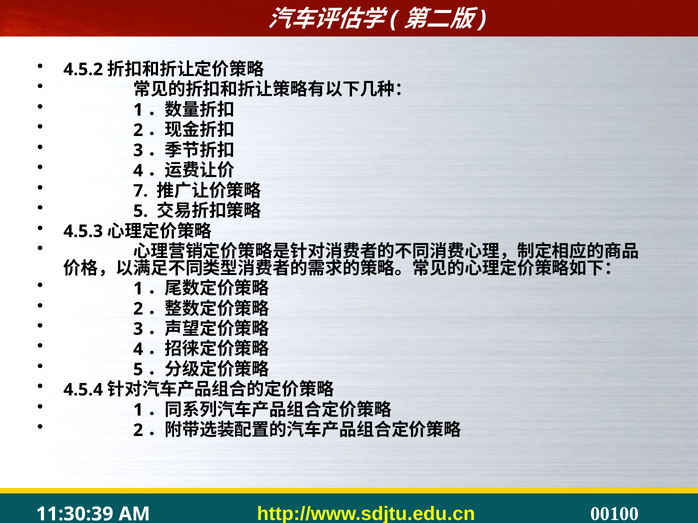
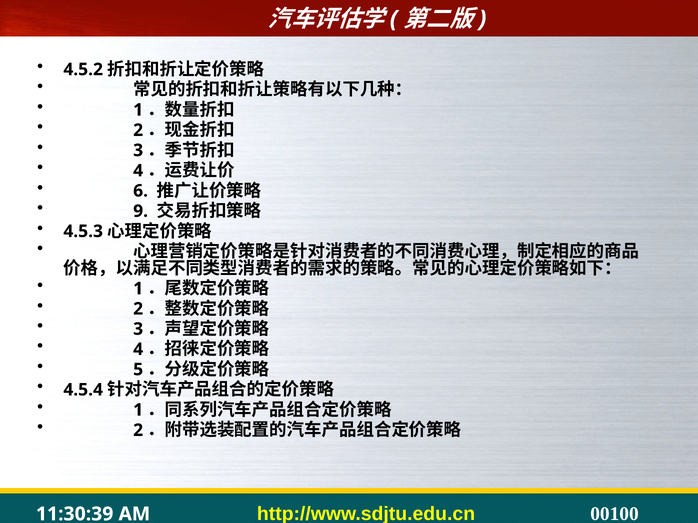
7: 7 -> 6 (141, 191)
5: 5 -> 9 (141, 211)
